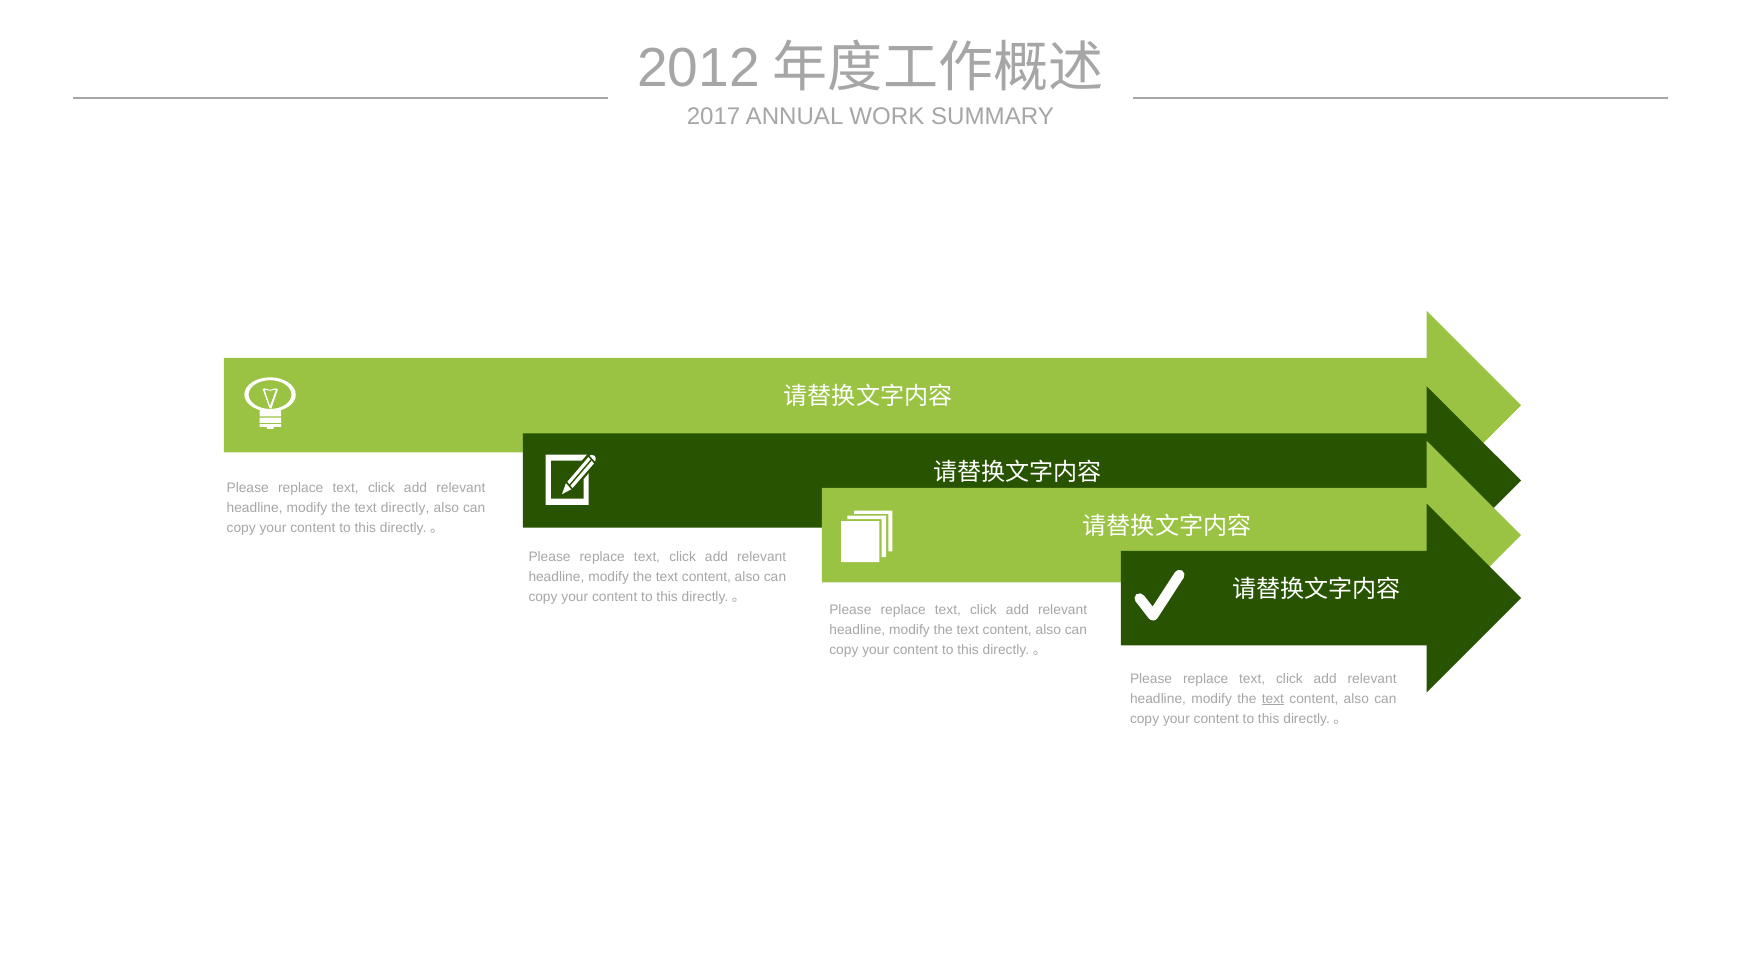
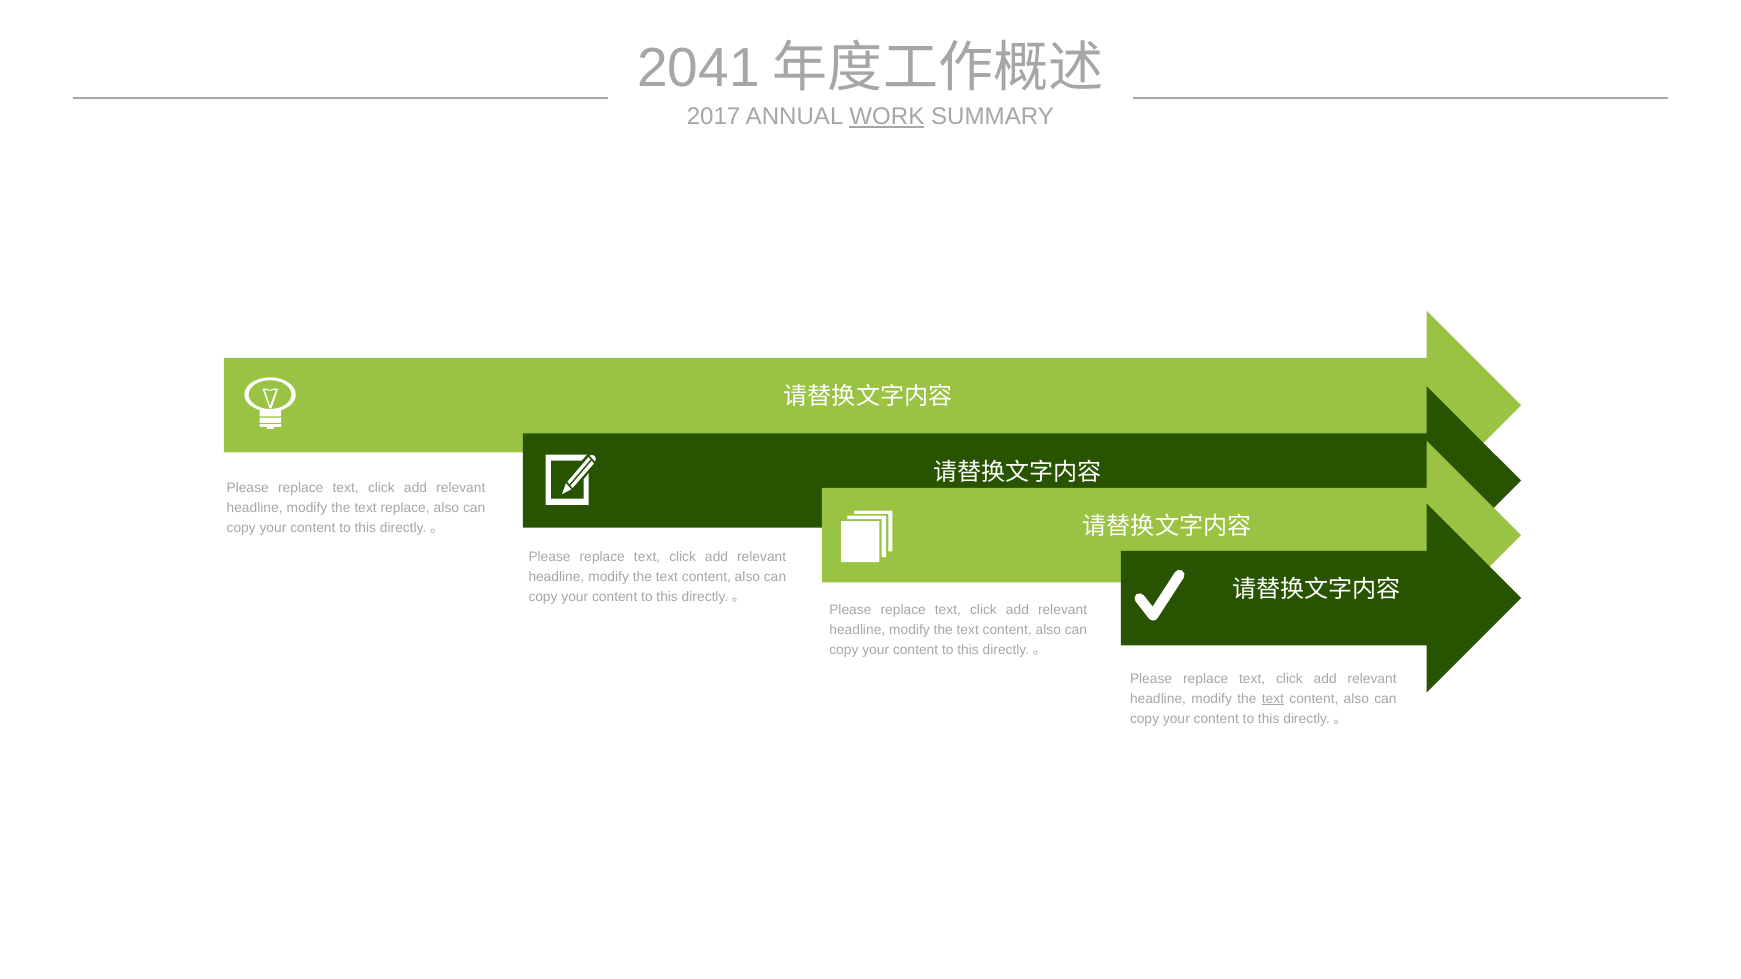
2012: 2012 -> 2041 (699, 69)
WORK underline: none -> present (887, 117)
text directly: directly -> replace (405, 508)
